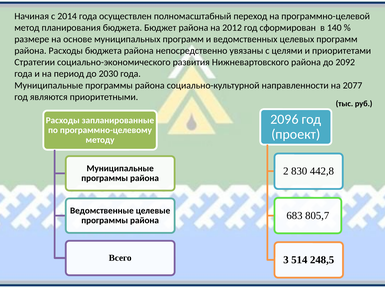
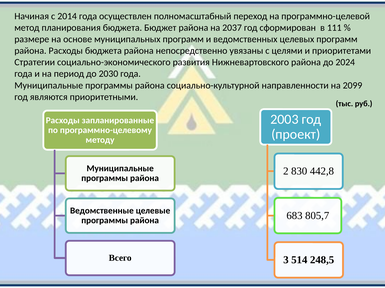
2012: 2012 -> 2037 (232, 28)
140: 140 -> 111 (334, 28)
2092: 2092 -> 2024 (345, 62)
2077: 2077 -> 2099 (353, 86)
2096: 2096 -> 2003 (285, 120)
